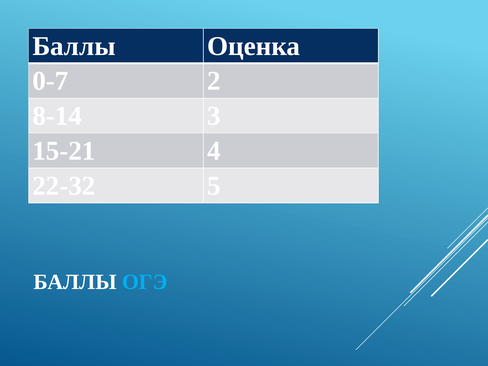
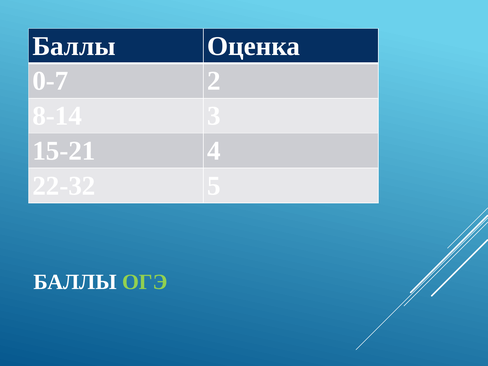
ОГЭ colour: light blue -> light green (145, 282)
